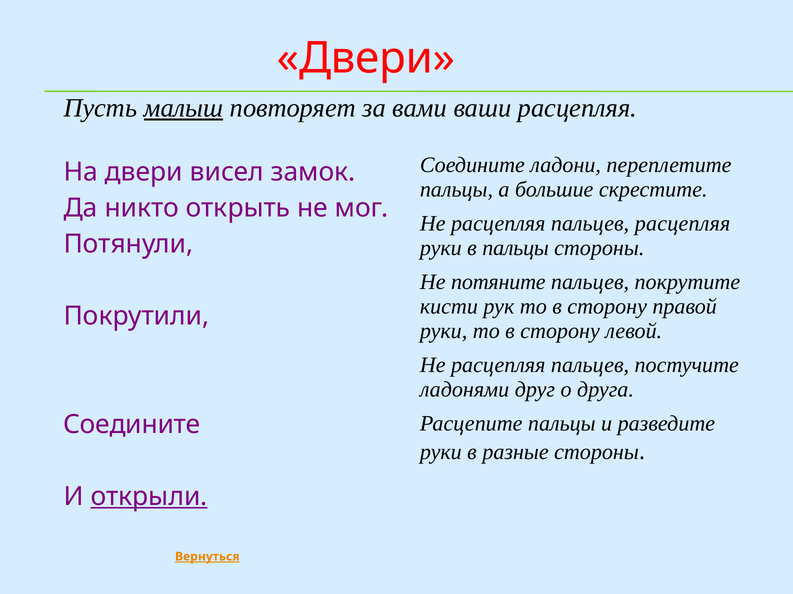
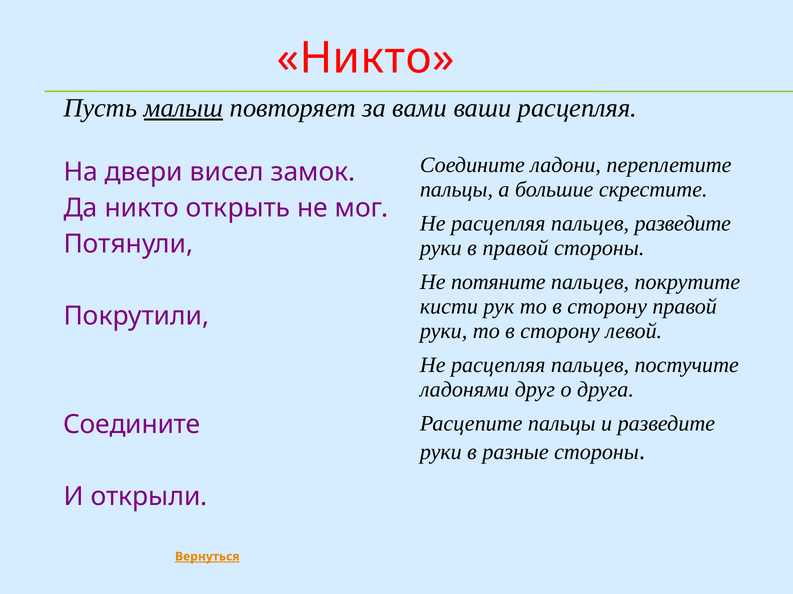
Двери: Двери -> Никто (366, 58)
пальцев расцепляя: расцепляя -> разведите (683, 224)
в пальцы: пальцы -> правой (515, 248)
открыли underline: present -> none (149, 497)
